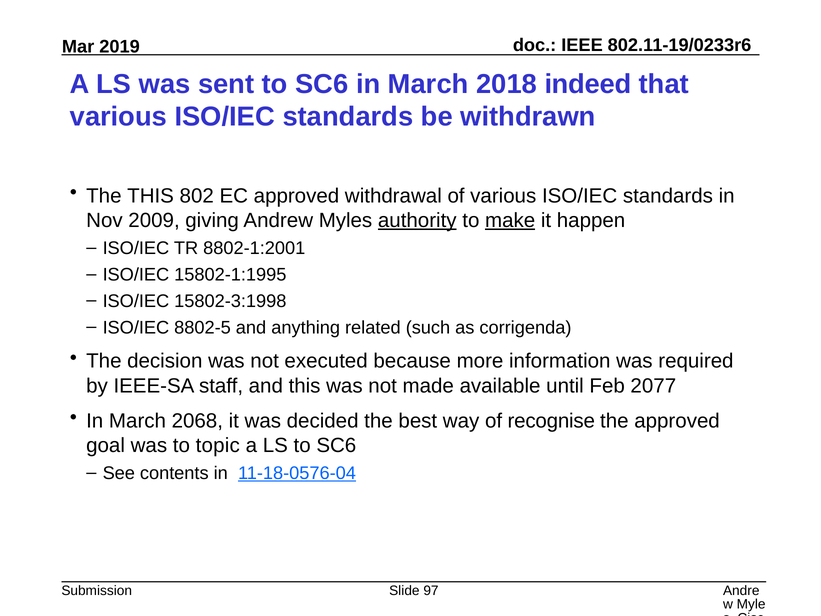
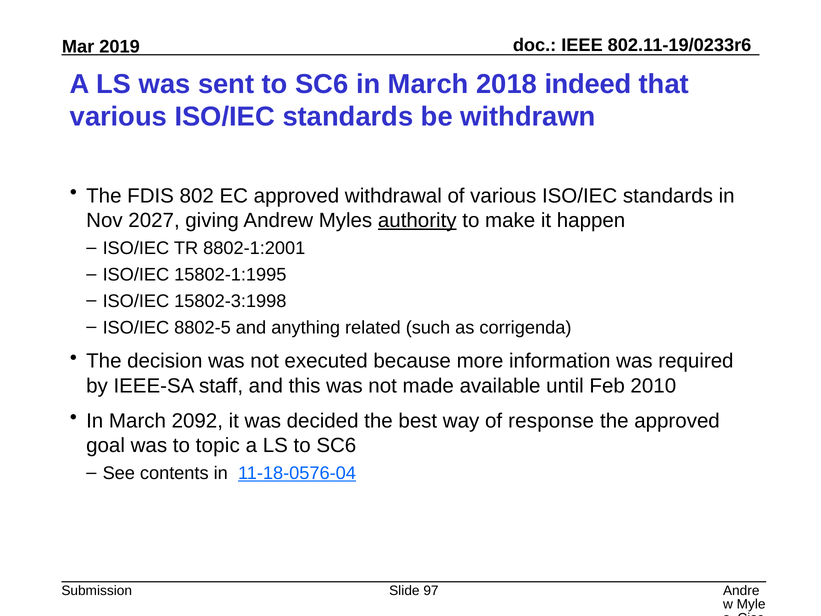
The THIS: THIS -> FDIS (151, 196)
2009: 2009 -> 2027 (154, 220)
make underline: present -> none (510, 220)
2077: 2077 -> 2010 (653, 386)
2068: 2068 -> 2092 (197, 421)
recognise: recognise -> response (551, 421)
